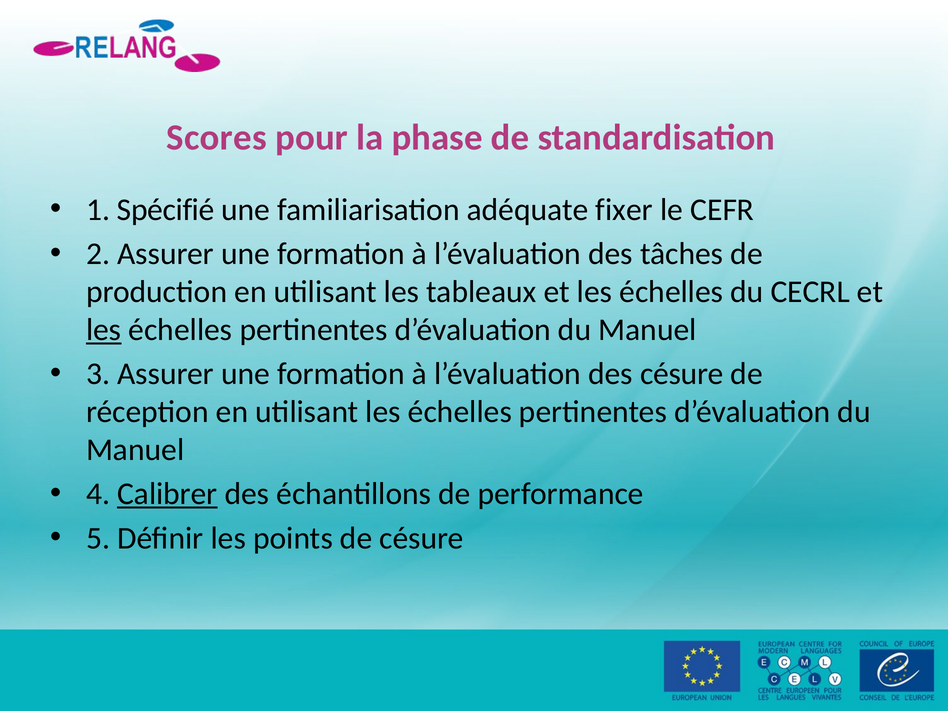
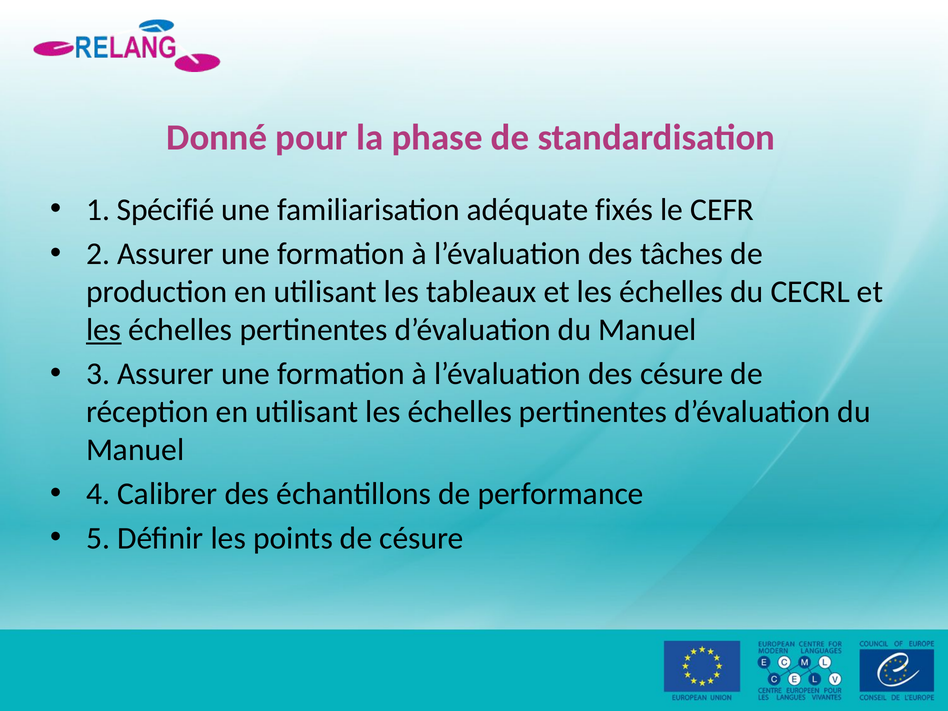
Scores: Scores -> Donné (217, 138)
fixer: fixer -> fixés (624, 210)
Calibrer underline: present -> none (167, 494)
